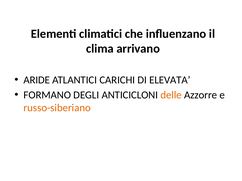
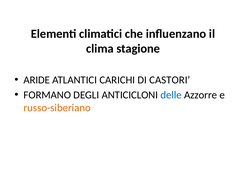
arrivano: arrivano -> stagione (138, 49)
ELEVATA: ELEVATA -> CASTORI (170, 80)
delle colour: orange -> blue (171, 95)
